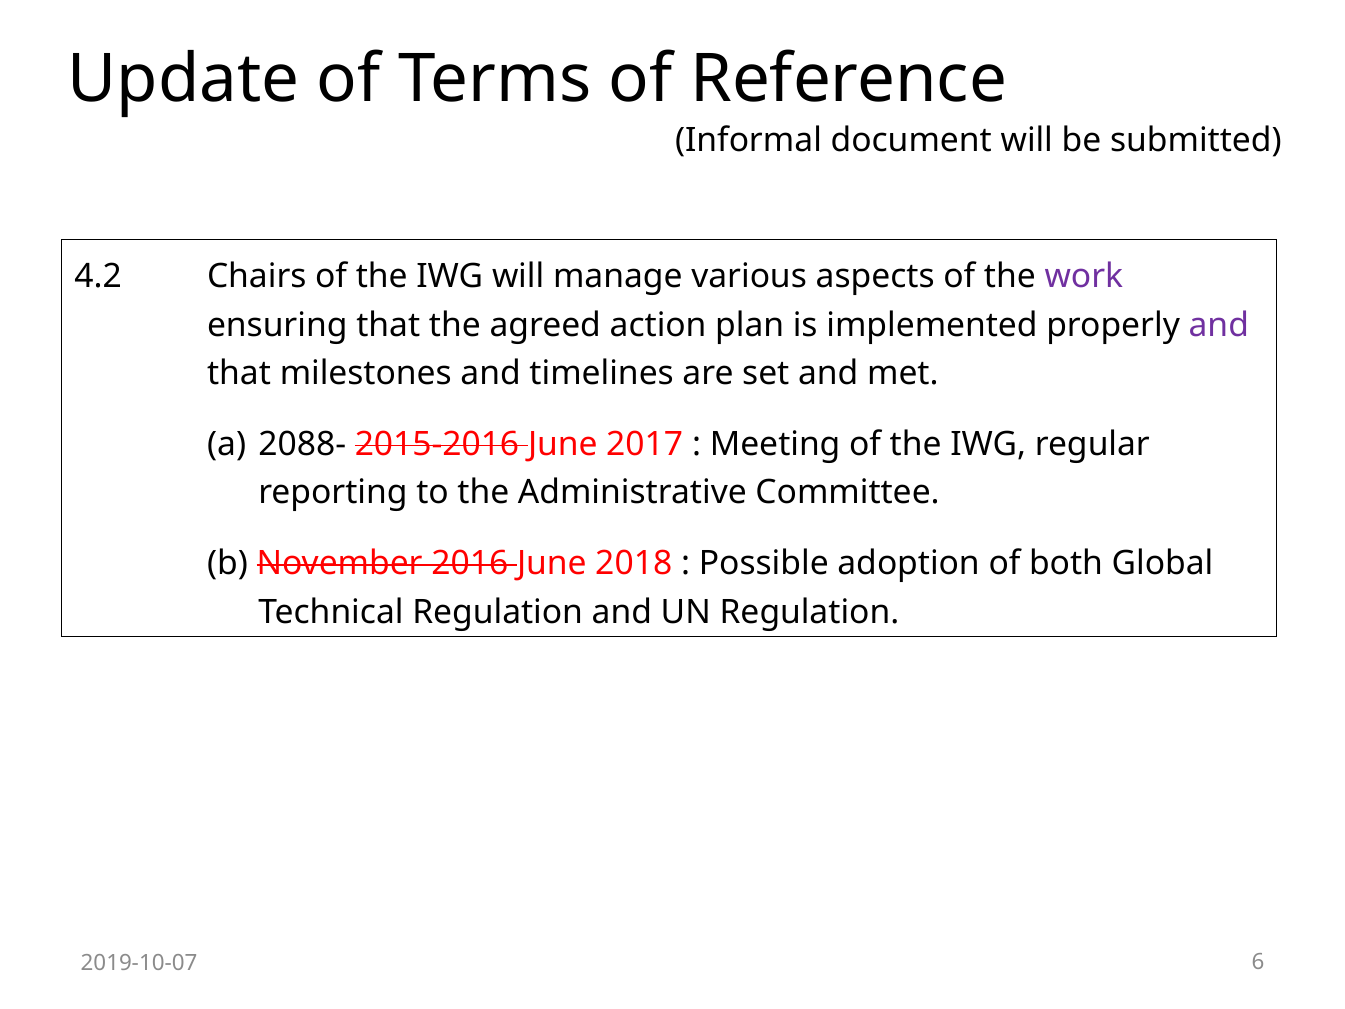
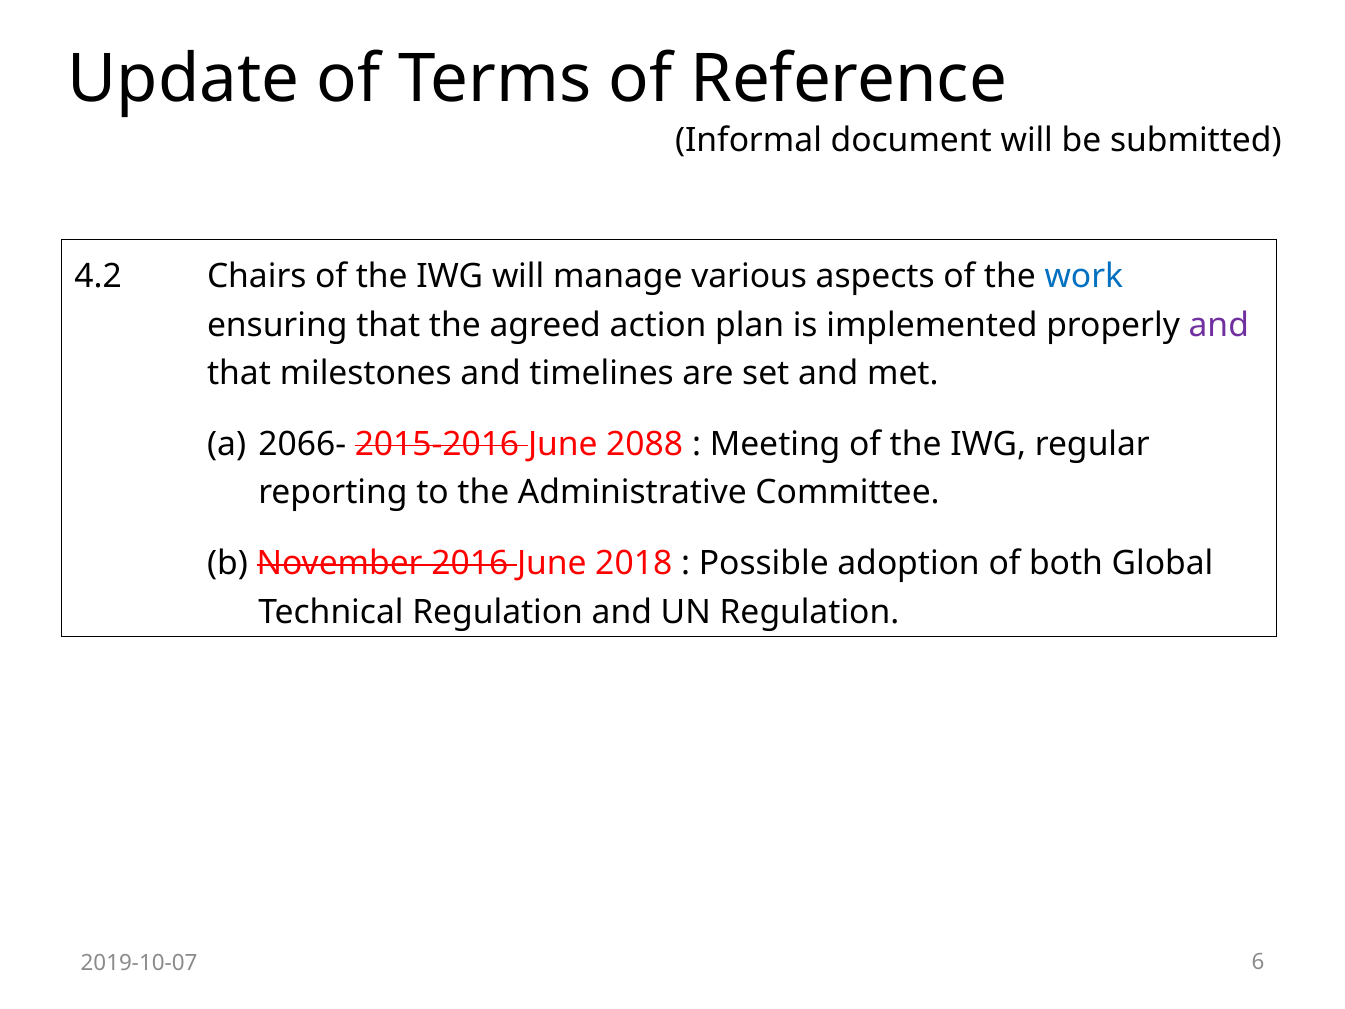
work colour: purple -> blue (1084, 277)
2088-: 2088- -> 2066- (302, 444)
2017: 2017 -> 2088 (645, 444)
